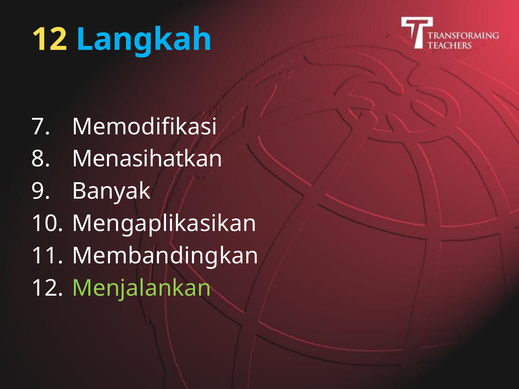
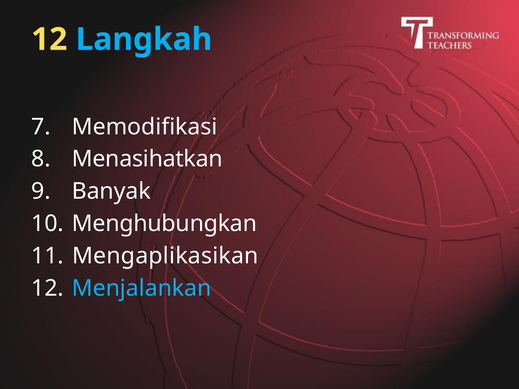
Mengaplikasikan: Mengaplikasikan -> Menghubungkan (164, 224)
Membandingkan: Membandingkan -> Mengaplikasikan (165, 256)
Menjalankan colour: light green -> light blue (142, 288)
